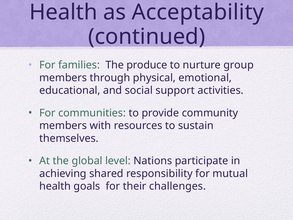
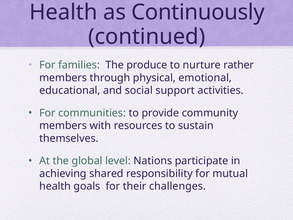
Acceptability: Acceptability -> Continuously (198, 12)
group: group -> rather (239, 65)
